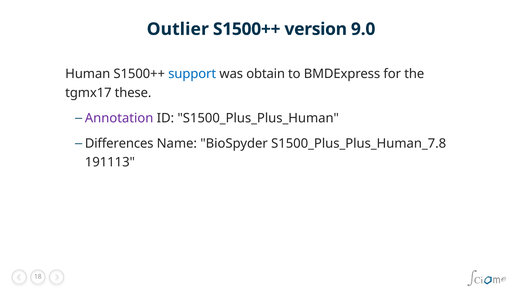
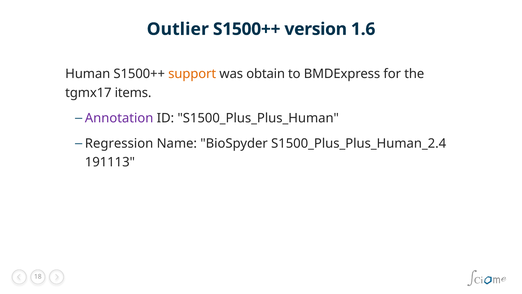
9.0: 9.0 -> 1.6 (363, 29)
support colour: blue -> orange (192, 74)
these: these -> items (133, 93)
Differences: Differences -> Regression (119, 143)
S1500_Plus_Plus_Human_7.8: S1500_Plus_Plus_Human_7.8 -> S1500_Plus_Plus_Human_2.4 (359, 143)
